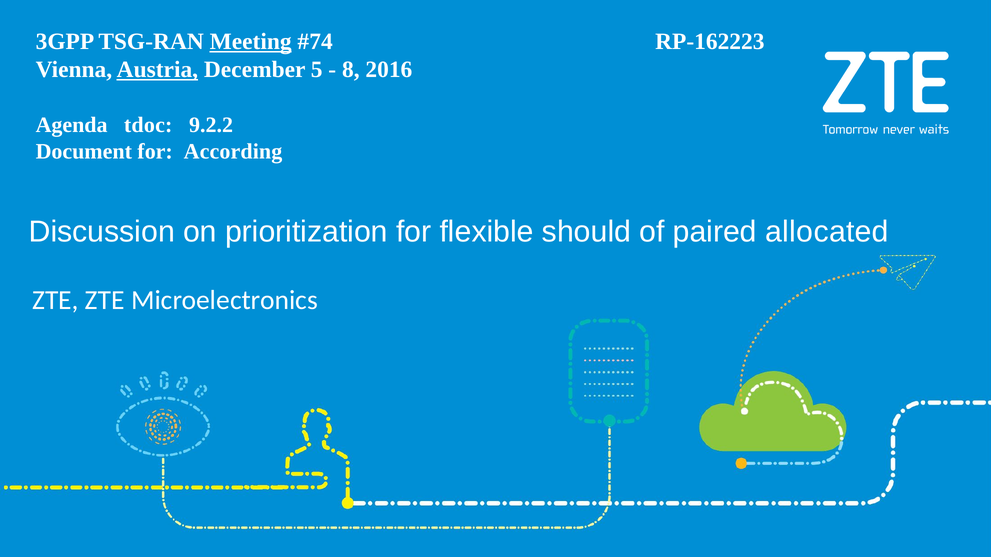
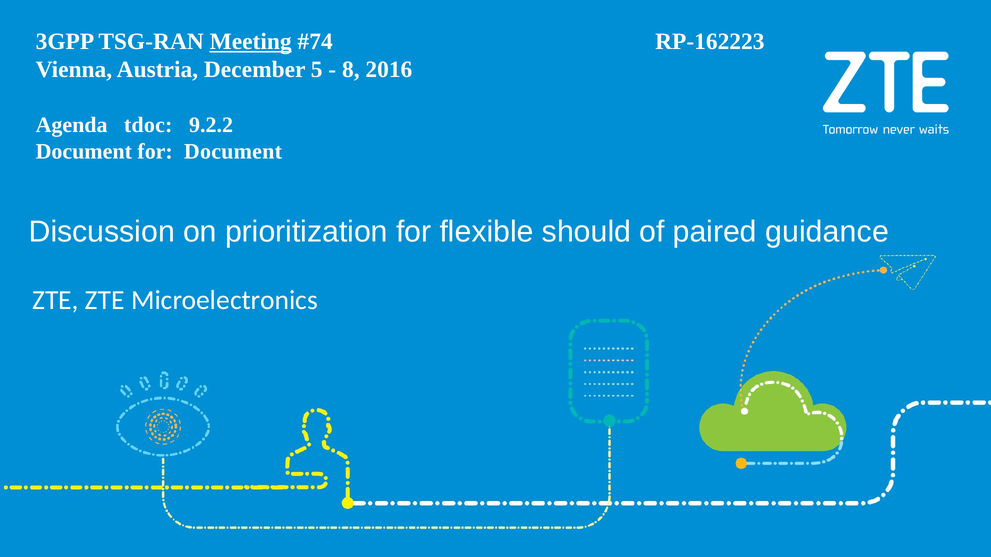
Austria underline: present -> none (157, 70)
for According: According -> Document (233, 151)
allocated: allocated -> guidance (827, 232)
